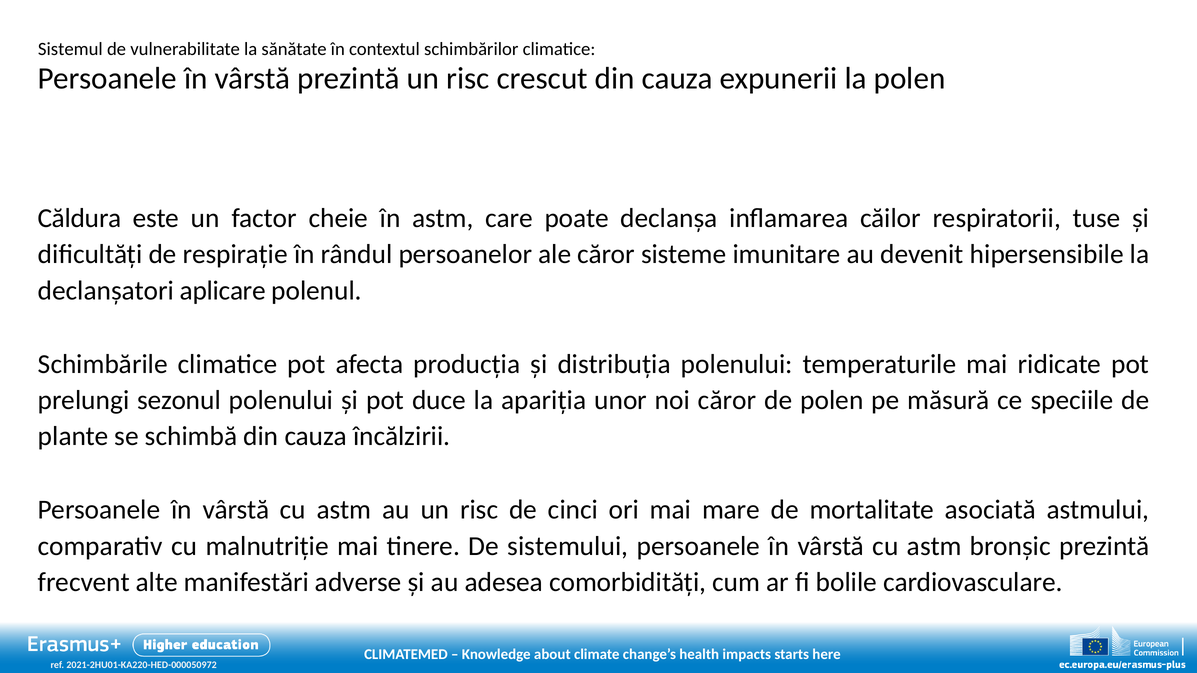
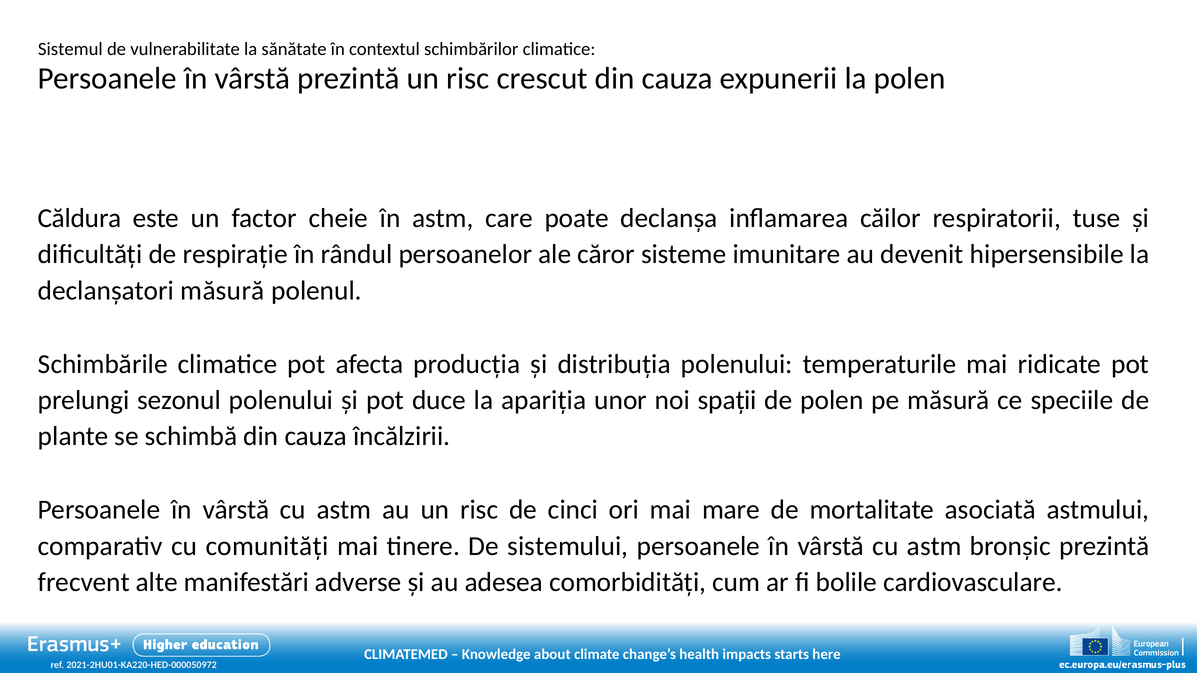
declanșatori aplicare: aplicare -> măsură (222, 291)
noi căror: căror -> spații (727, 400)
malnutriție: malnutriție -> comunități (267, 546)
